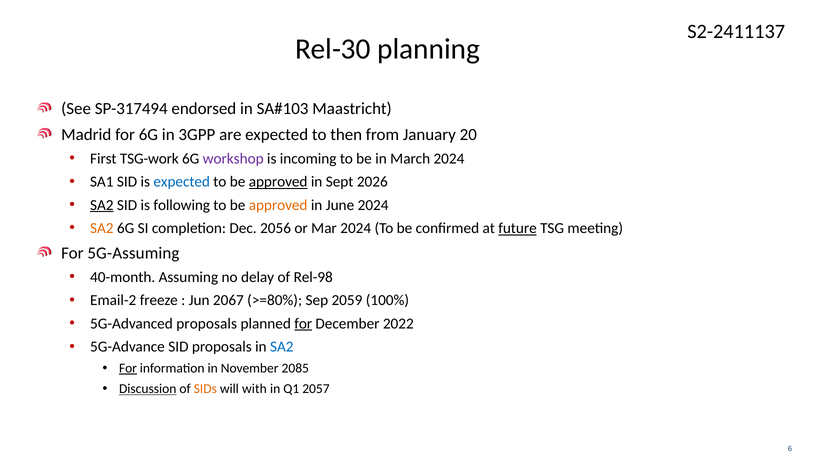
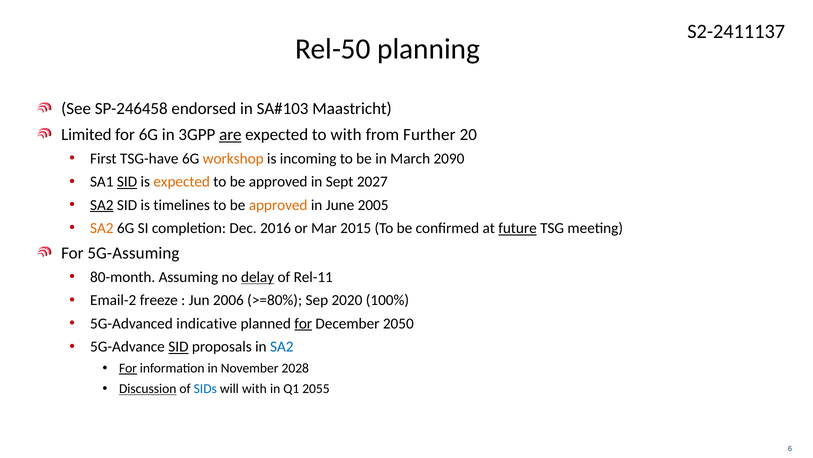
Rel-30: Rel-30 -> Rel-50 (333, 49)
SP-317494: SP-317494 -> SP-246458 (131, 109)
Madrid: Madrid -> Limited (86, 134)
are underline: none -> present (230, 134)
to then: then -> with (346, 134)
January: January -> Further (429, 134)
TSG-work: TSG-work -> TSG-have (149, 158)
workshop colour: purple -> orange (233, 158)
March 2024: 2024 -> 2090 (449, 158)
SID underline: none -> present (127, 182)
expected colour: blue -> orange (182, 182)
approved underline: present -> none (278, 182)
2026: 2026 -> 2027 (372, 182)
following: following -> timelines (182, 205)
June 2024: 2024 -> 2005 (373, 205)
2056: 2056 -> 2016 (276, 228)
Mar 2024: 2024 -> 2015 (356, 228)
40-month: 40-month -> 80-month (123, 277)
delay underline: none -> present (258, 277)
Rel-98: Rel-98 -> Rel-11 (313, 277)
2067: 2067 -> 2006 (228, 300)
2059: 2059 -> 2020 (347, 300)
5G-Advanced proposals: proposals -> indicative (207, 323)
2022: 2022 -> 2050 (398, 323)
SID underline: none -> present (178, 346)
2085: 2085 -> 2028 (295, 368)
SIDs colour: orange -> blue (205, 388)
2057: 2057 -> 2055 (316, 388)
